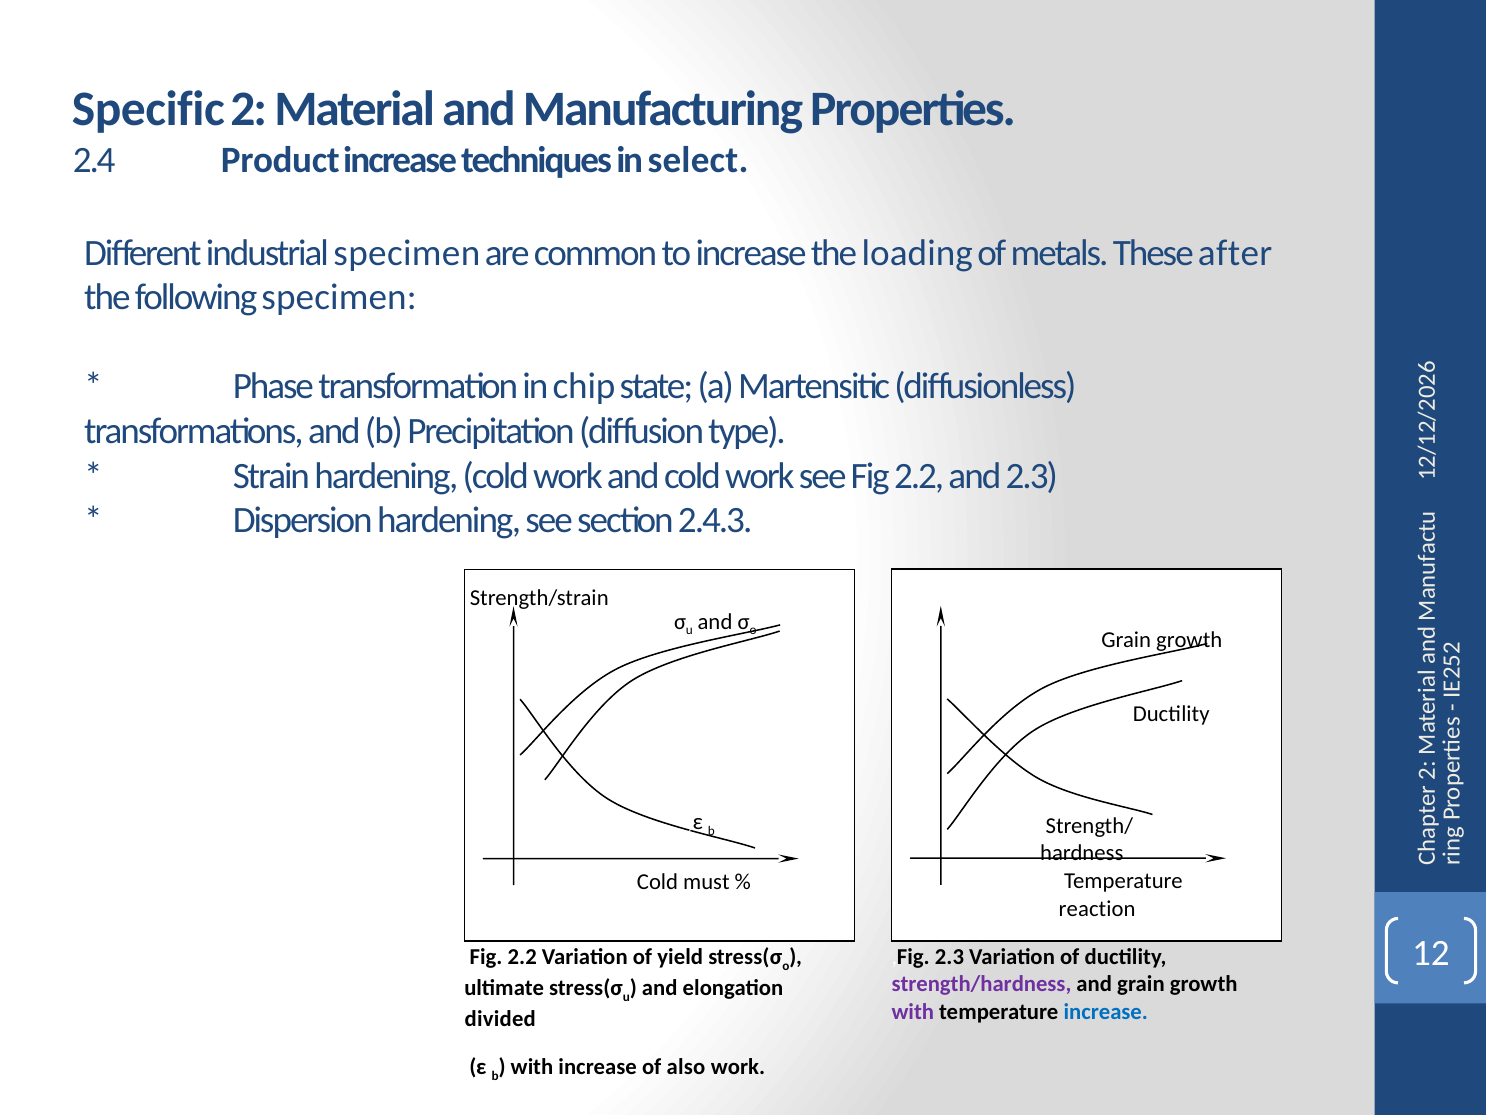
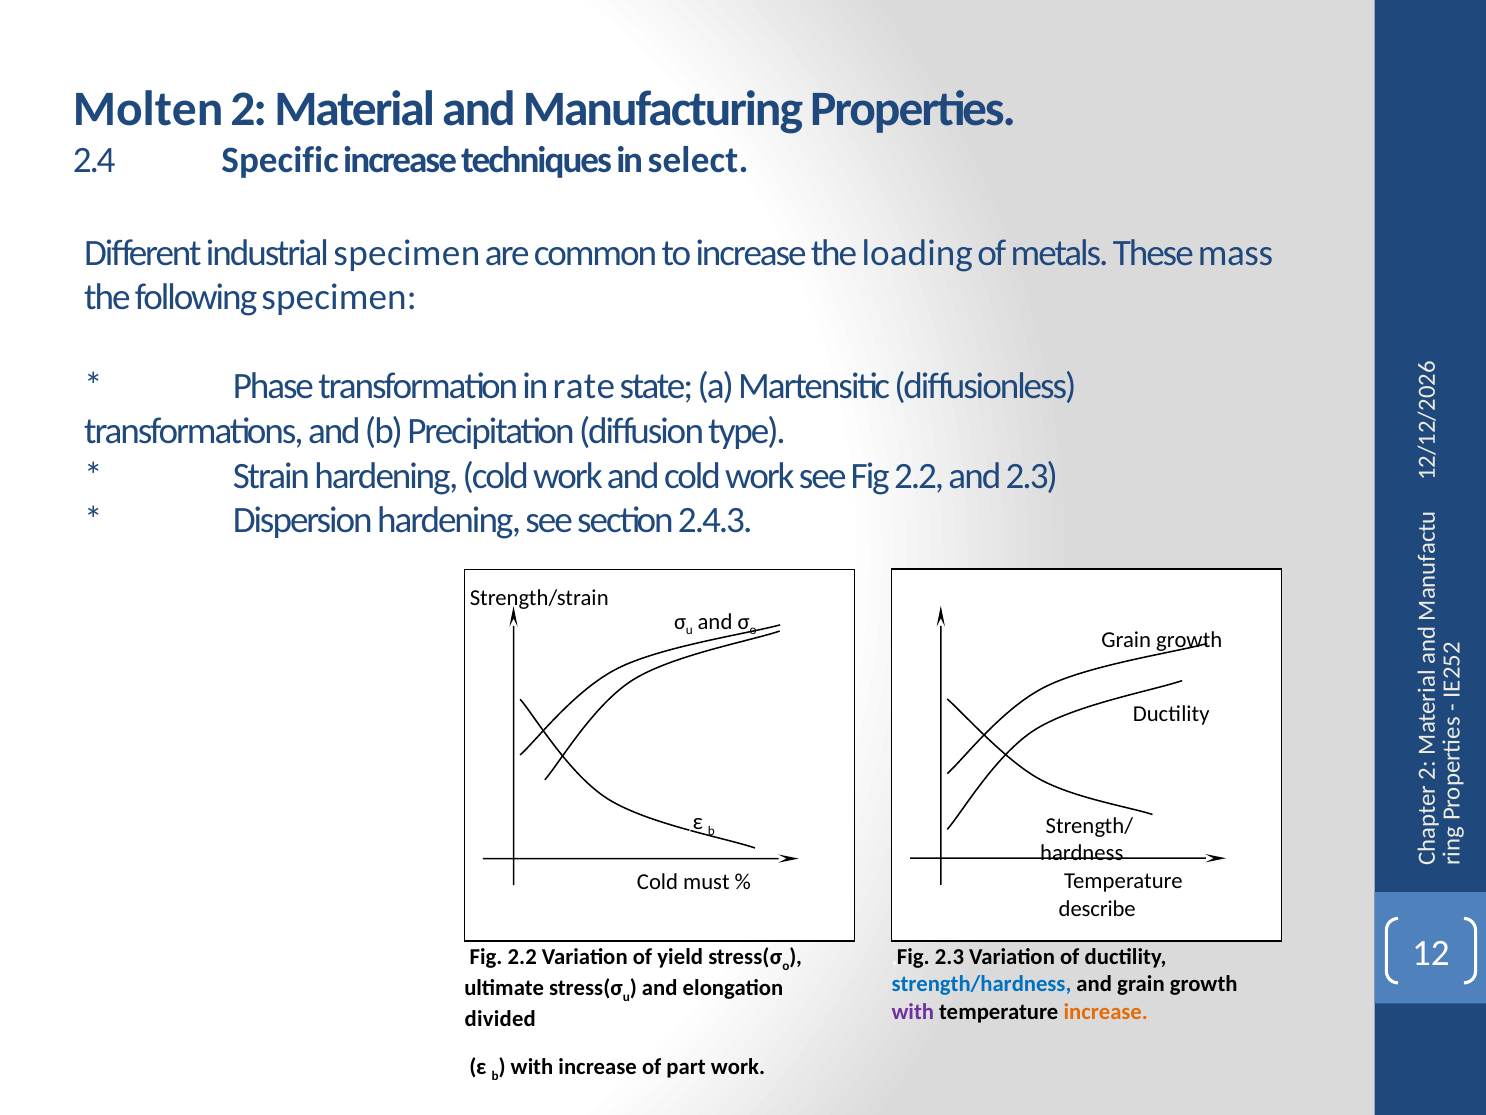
Specific: Specific -> Molten (148, 109)
Product: Product -> Specific (280, 160)
after: after -> mass (1235, 253)
chip: chip -> rate (584, 386)
reaction: reaction -> describe (1097, 908)
strength/hardness colour: purple -> blue (981, 984)
increase colour: blue -> orange (1106, 1011)
also: also -> part (686, 1067)
